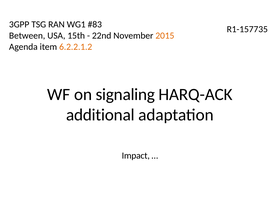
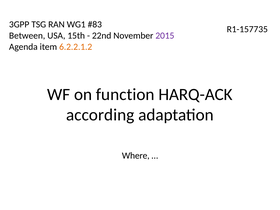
2015 colour: orange -> purple (165, 36)
signaling: signaling -> function (125, 94)
additional: additional -> according (100, 115)
Impact: Impact -> Where (136, 156)
